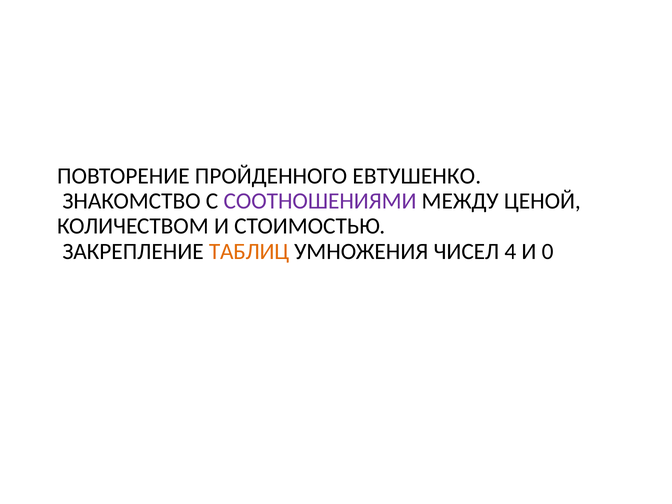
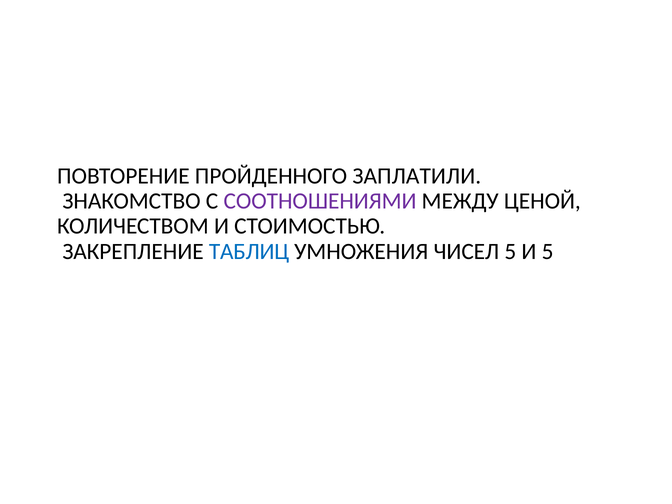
ЕВТУШЕНКО: ЕВТУШЕНКО -> ЗАПЛАТИЛИ (417, 176)
ТАБЛИЦ colour: orange -> blue (249, 251)
ЧИСЕЛ 4: 4 -> 5 (510, 251)
И 0: 0 -> 5 (548, 251)
